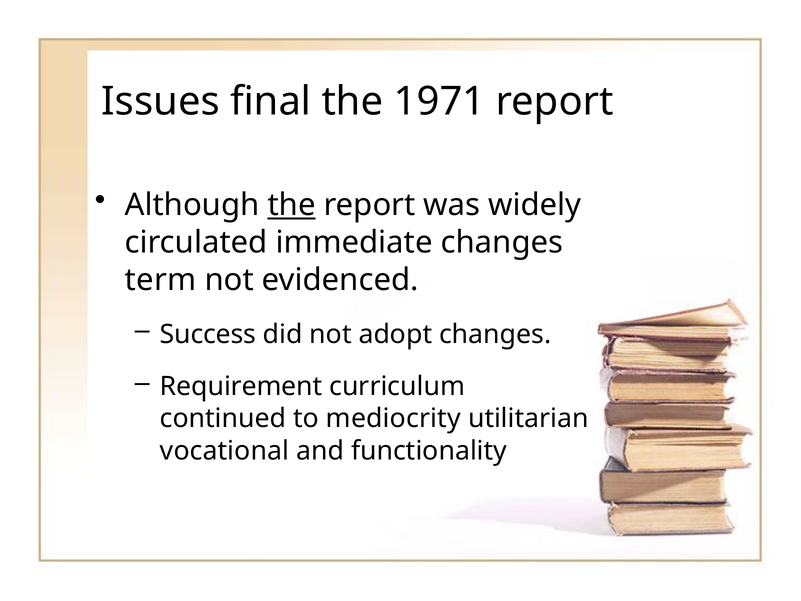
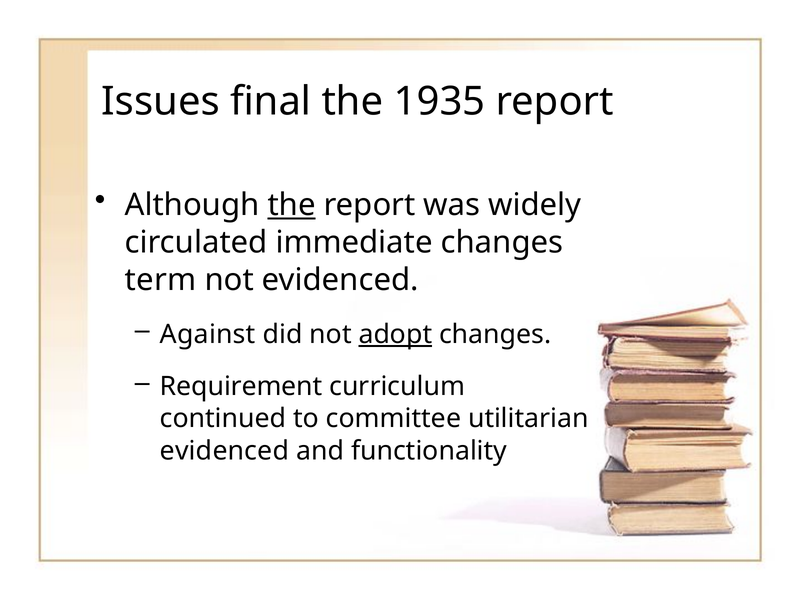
1971: 1971 -> 1935 (440, 102)
Success: Success -> Against (208, 334)
adopt underline: none -> present (395, 334)
mediocrity: mediocrity -> committee (394, 418)
vocational: vocational -> evidenced (224, 450)
